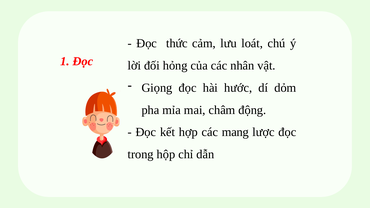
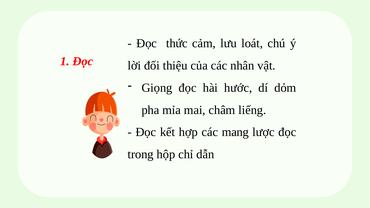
hỏng: hỏng -> thiệu (175, 66)
động: động -> liếng (252, 110)
